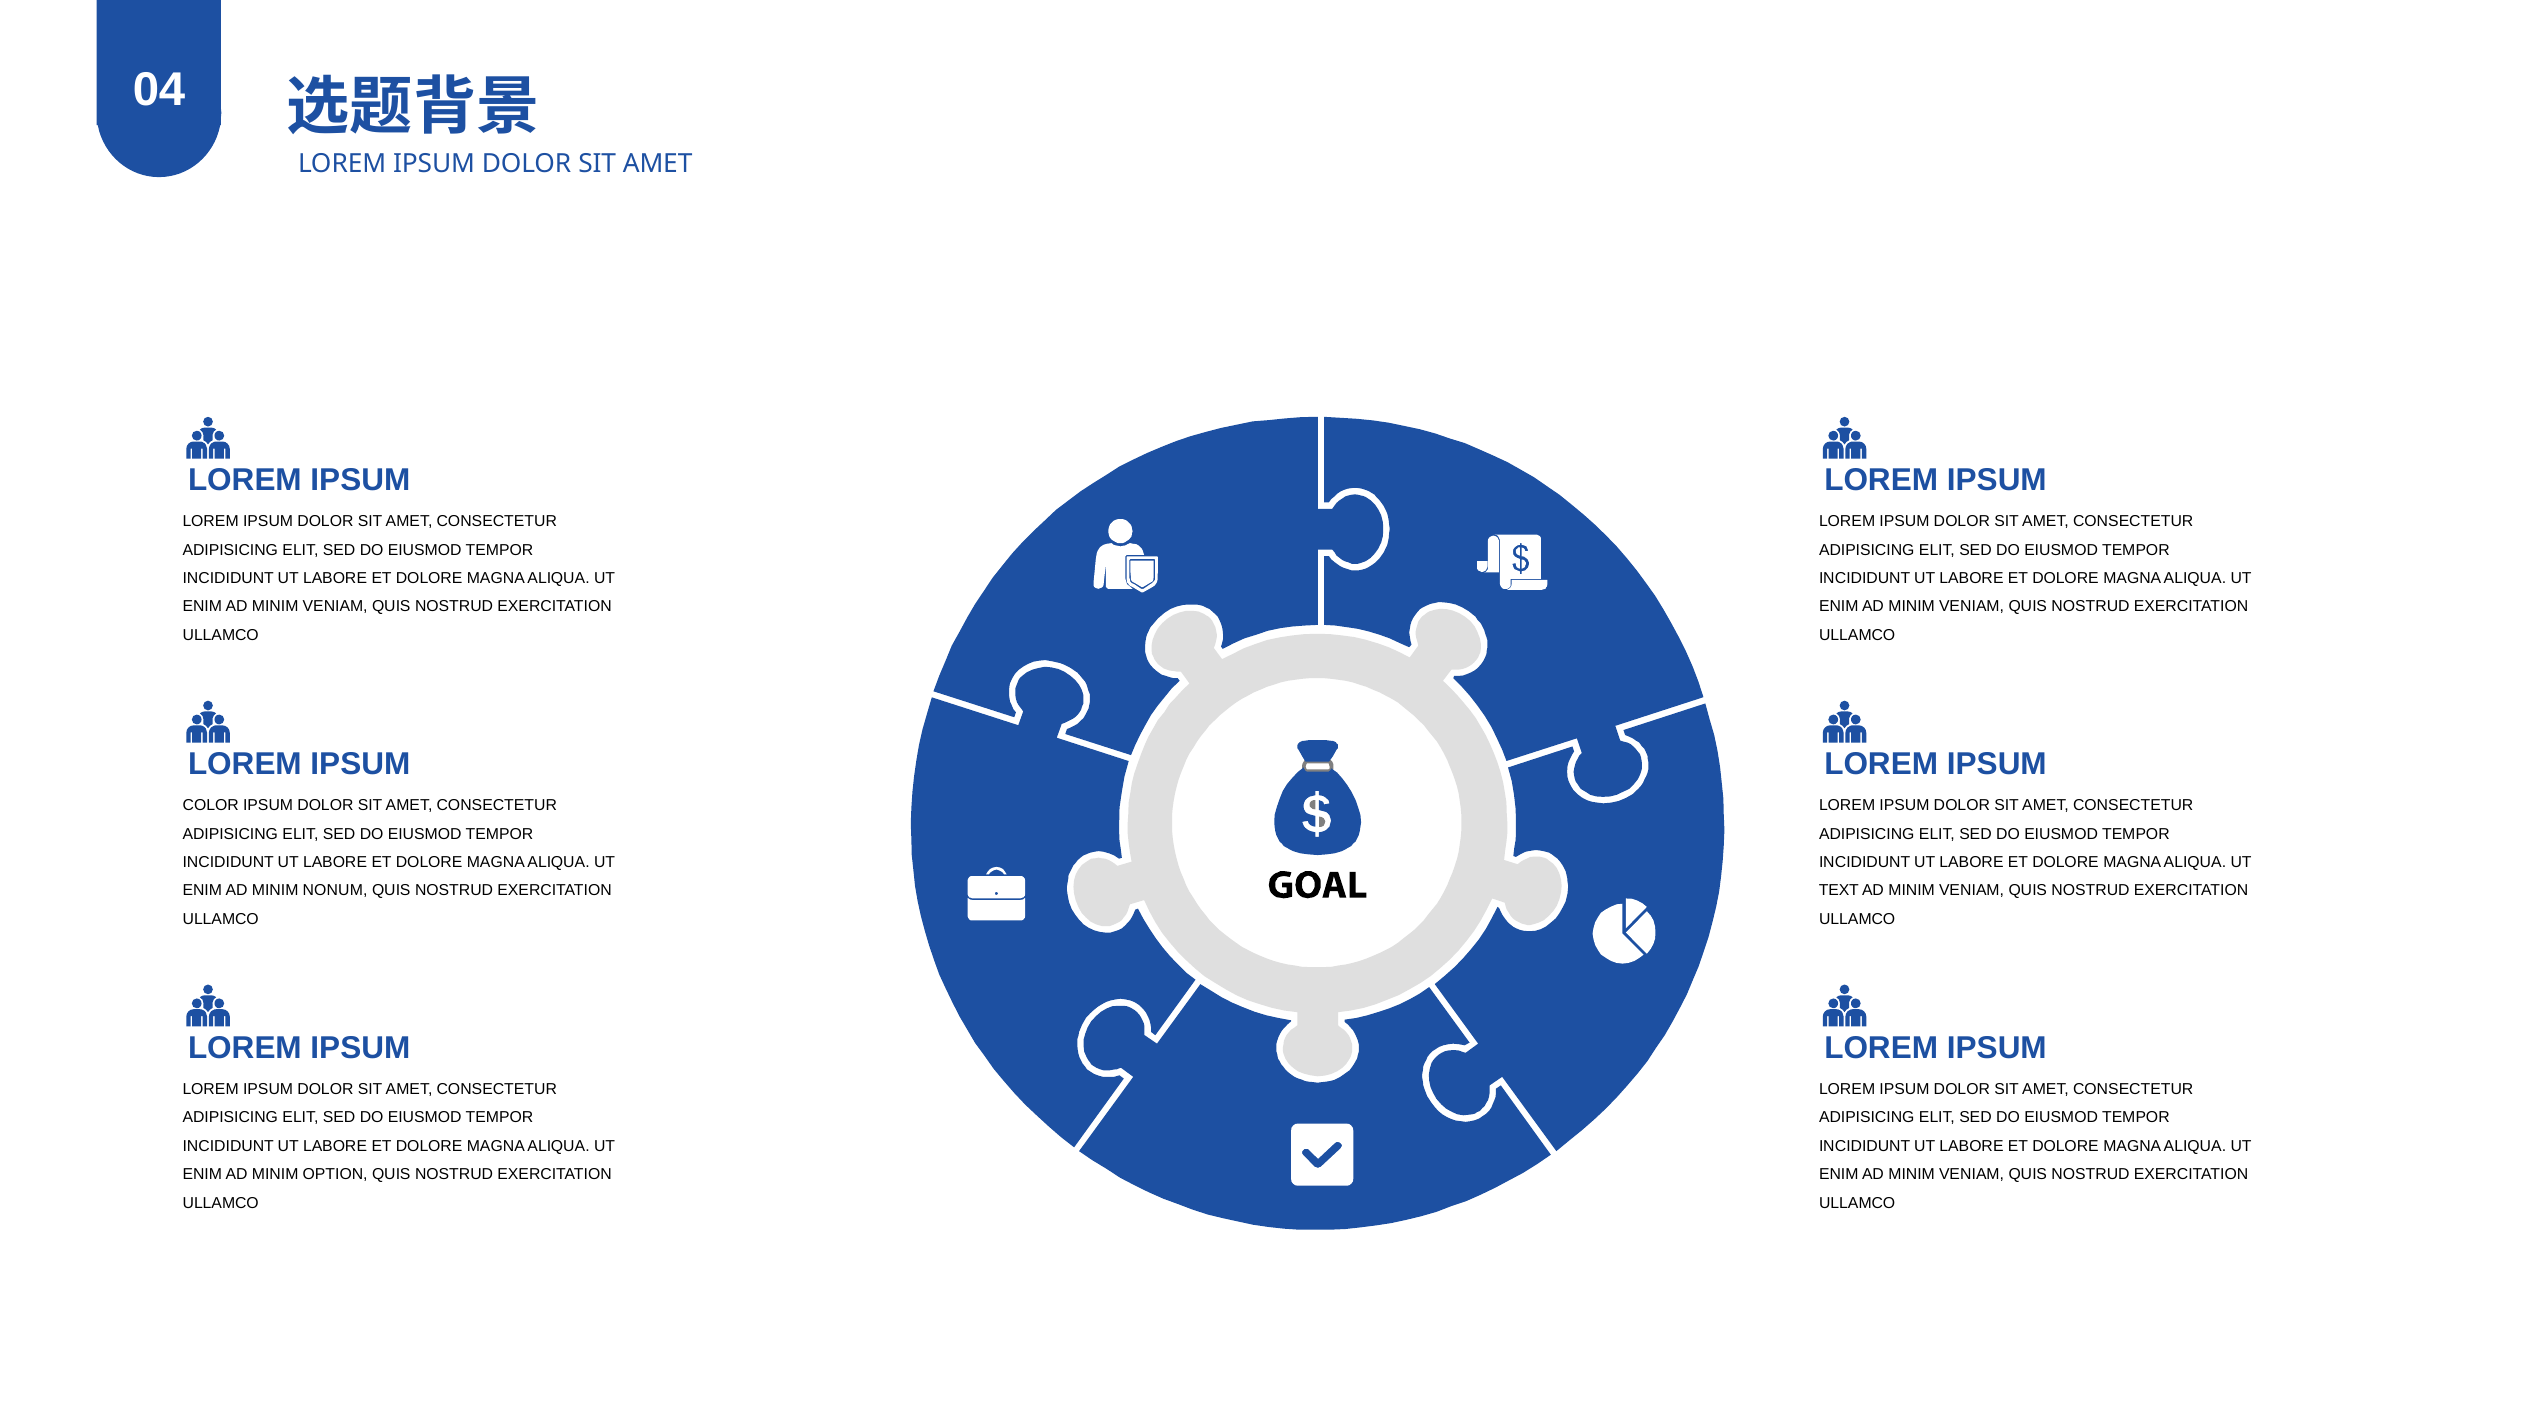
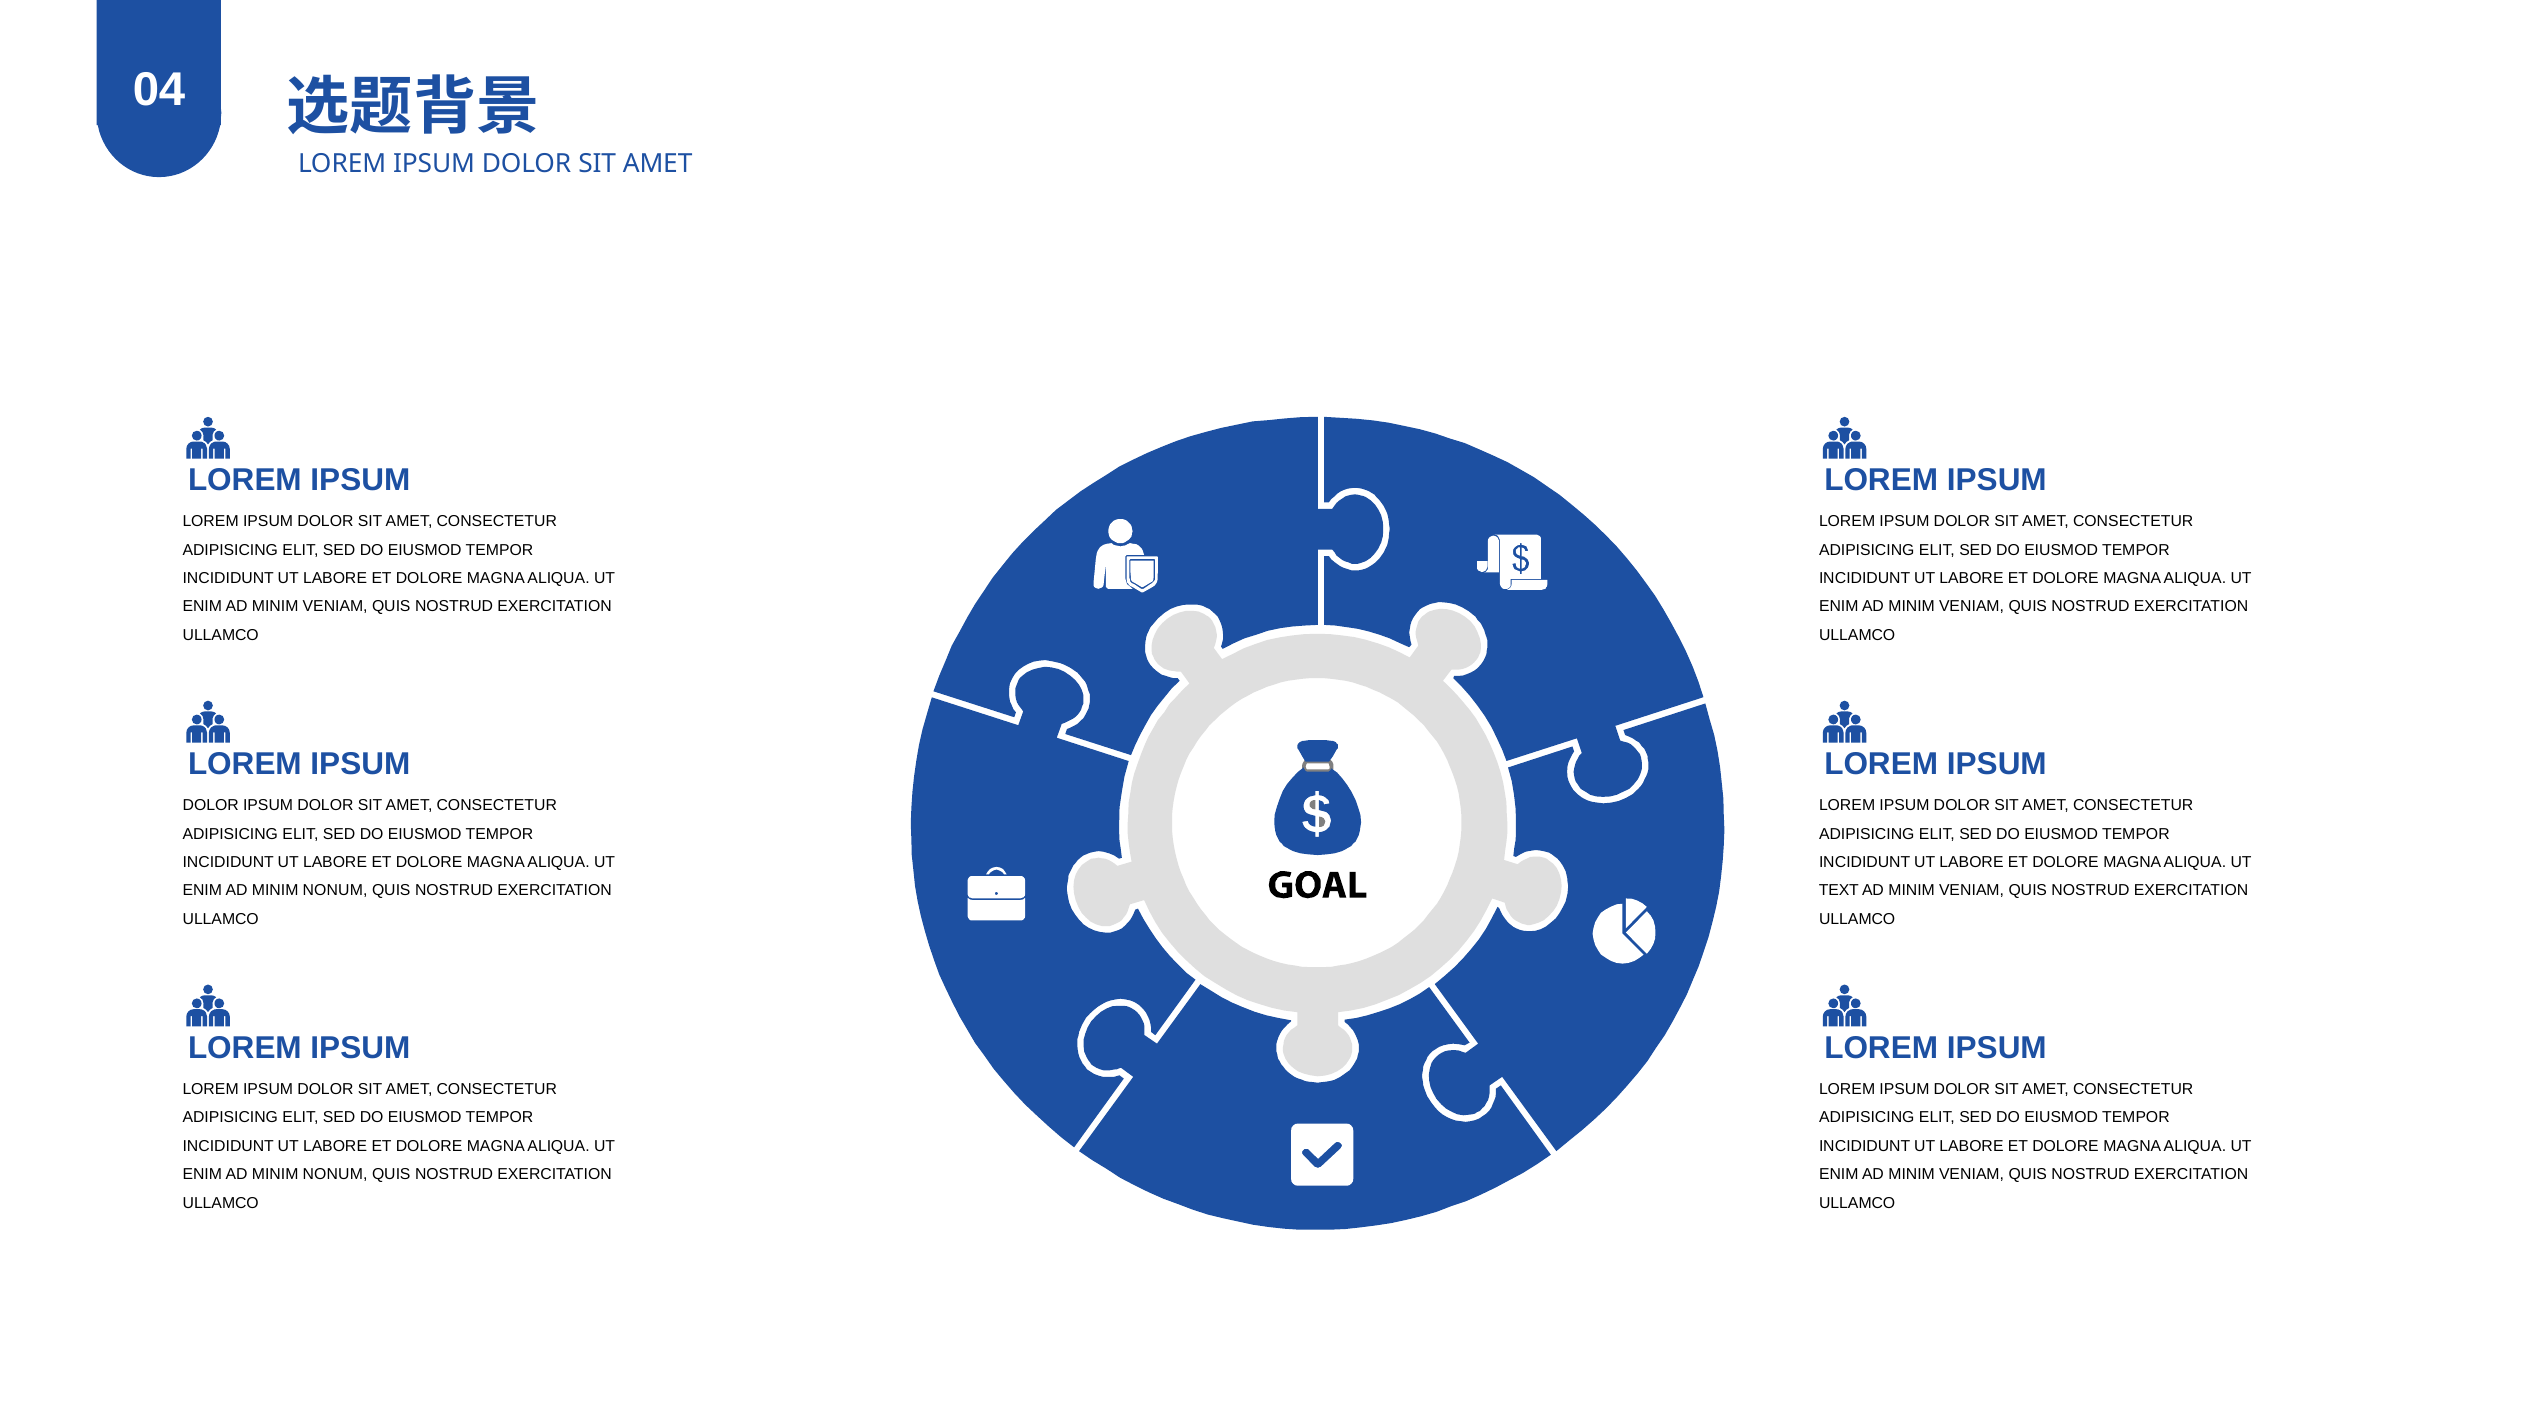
COLOR: COLOR -> DOLOR (211, 806)
OPTION: OPTION -> NONUM (335, 1175)
